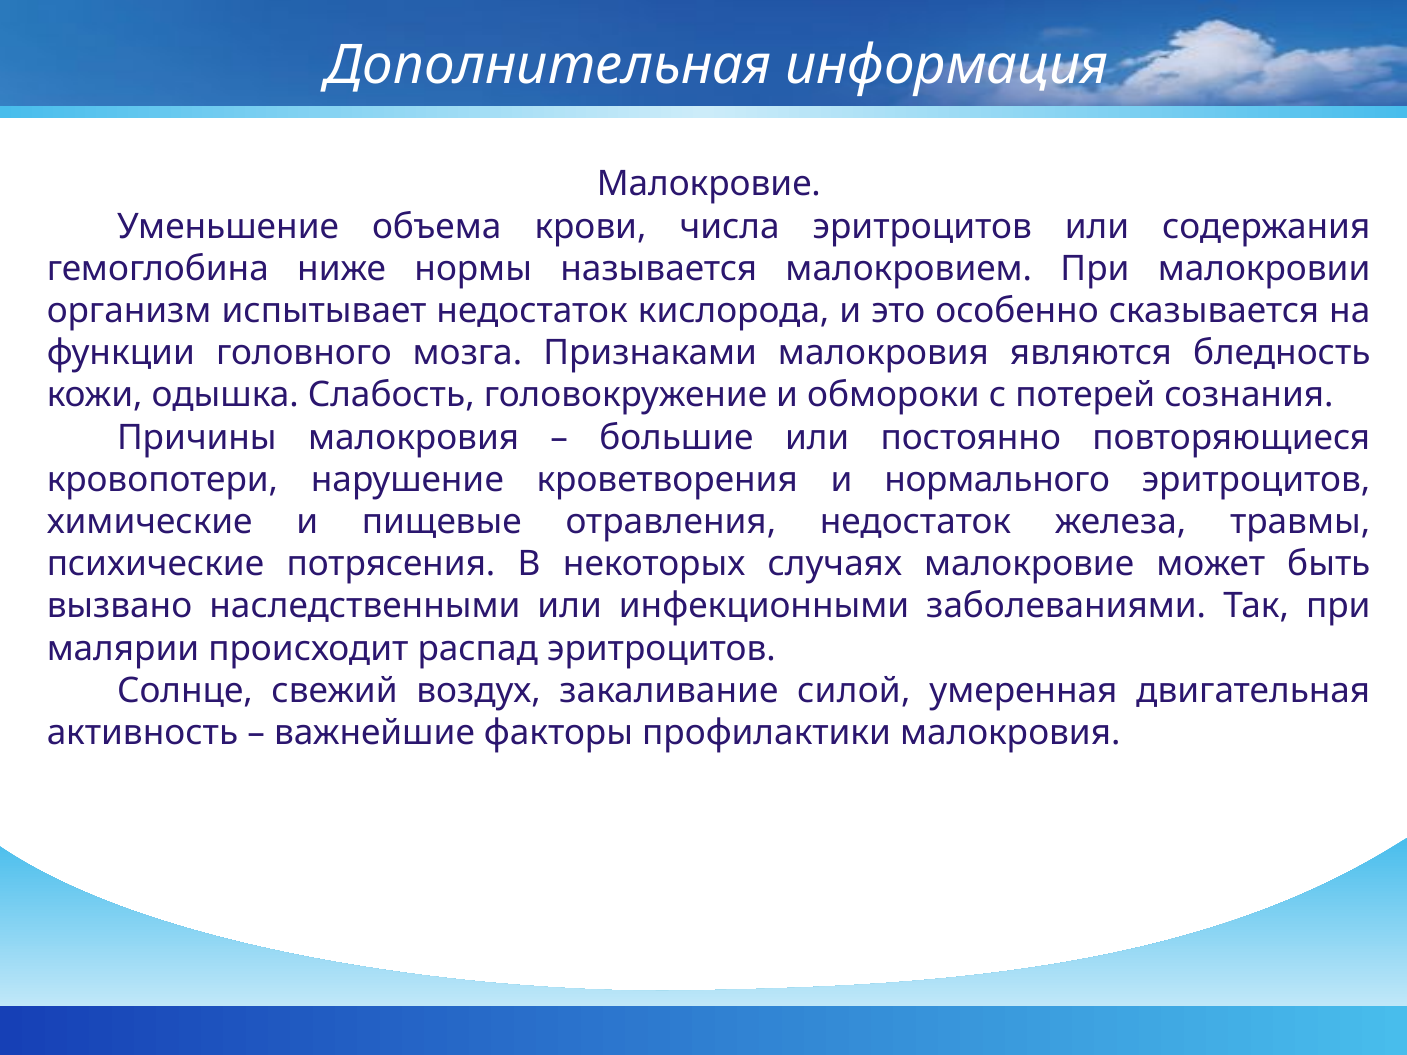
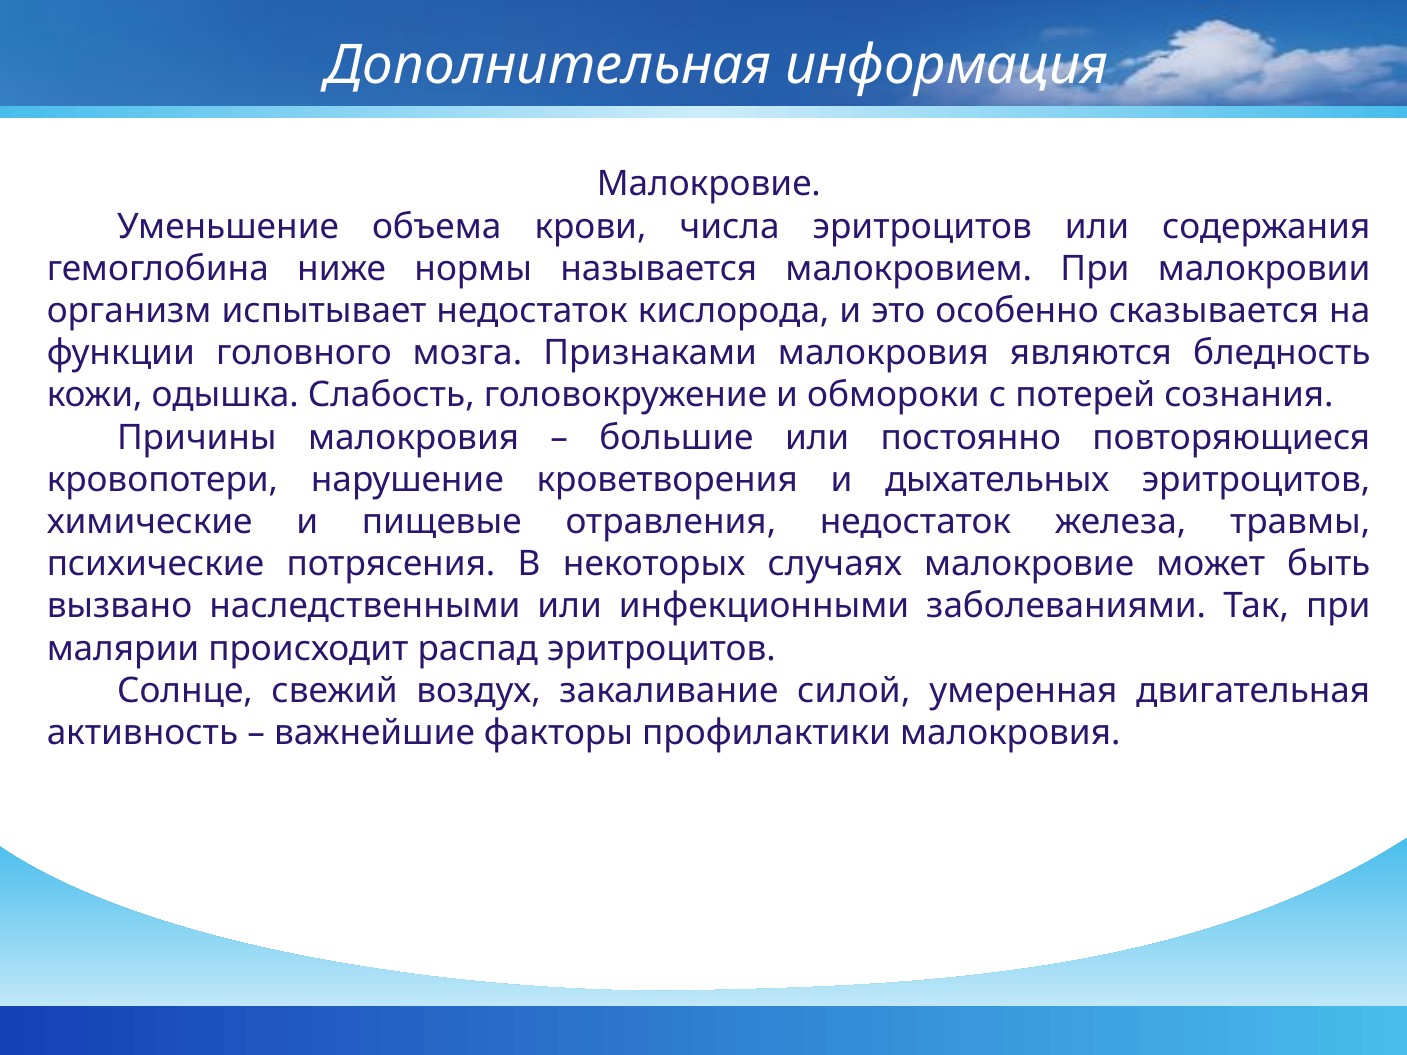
нормального: нормального -> дыхательных (997, 480)
